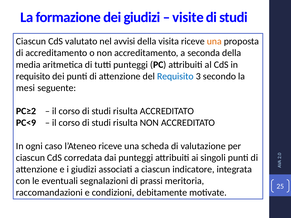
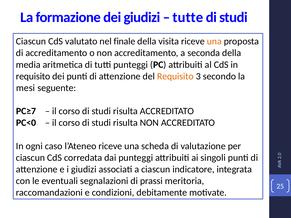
visite: visite -> tutte (188, 17)
avvisi: avvisi -> finale (125, 41)
Requisito colour: blue -> orange (175, 76)
PC≥2: PC≥2 -> PC≥7 (26, 111)
PC<9: PC<9 -> PC<0 (26, 123)
